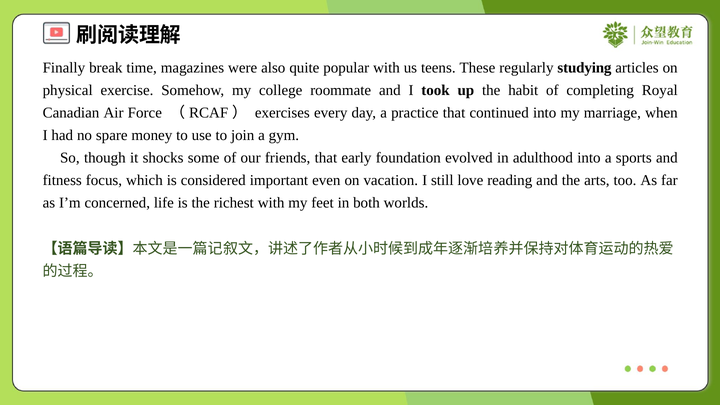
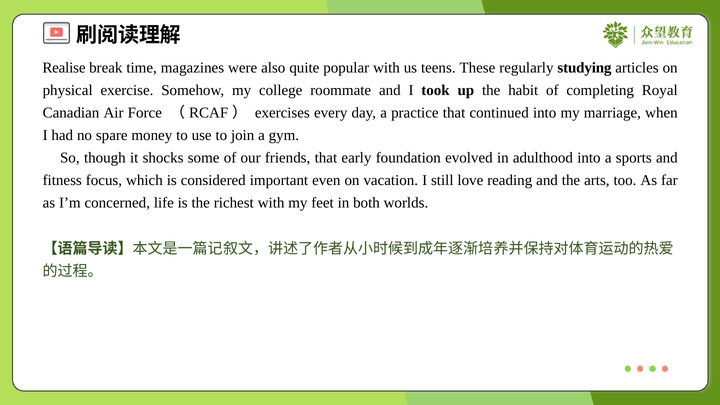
Finally: Finally -> Realise (64, 68)
